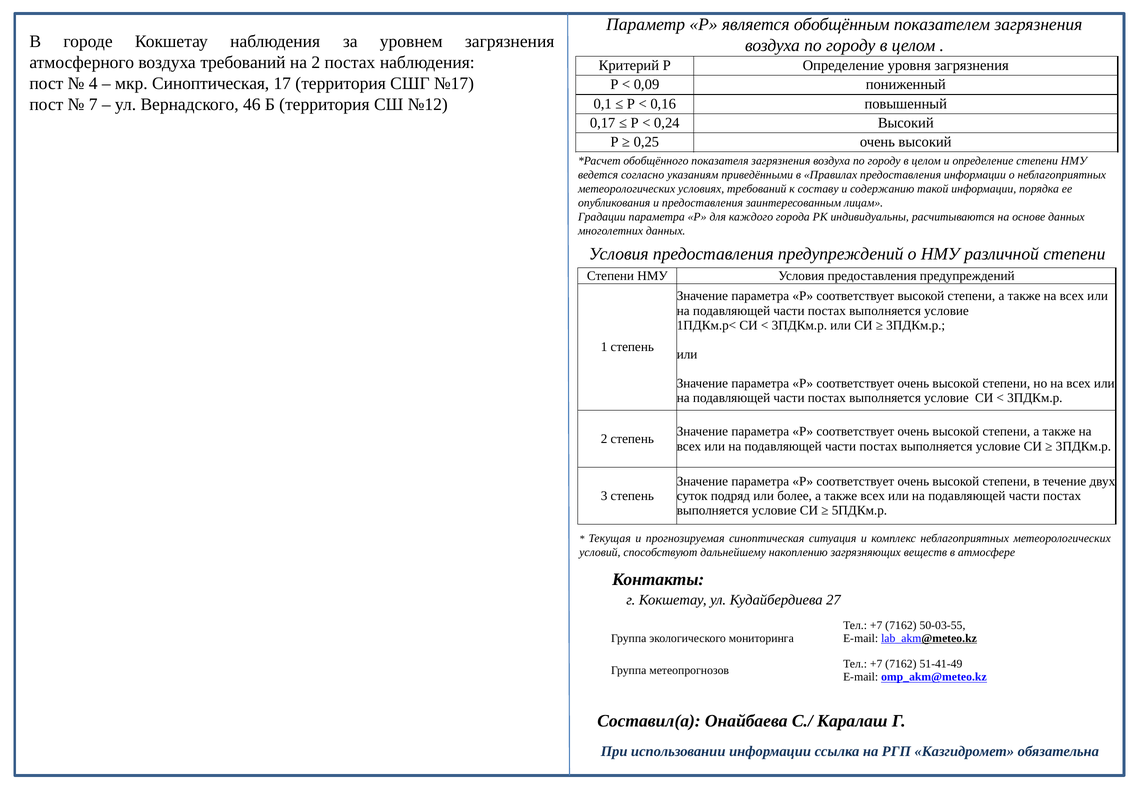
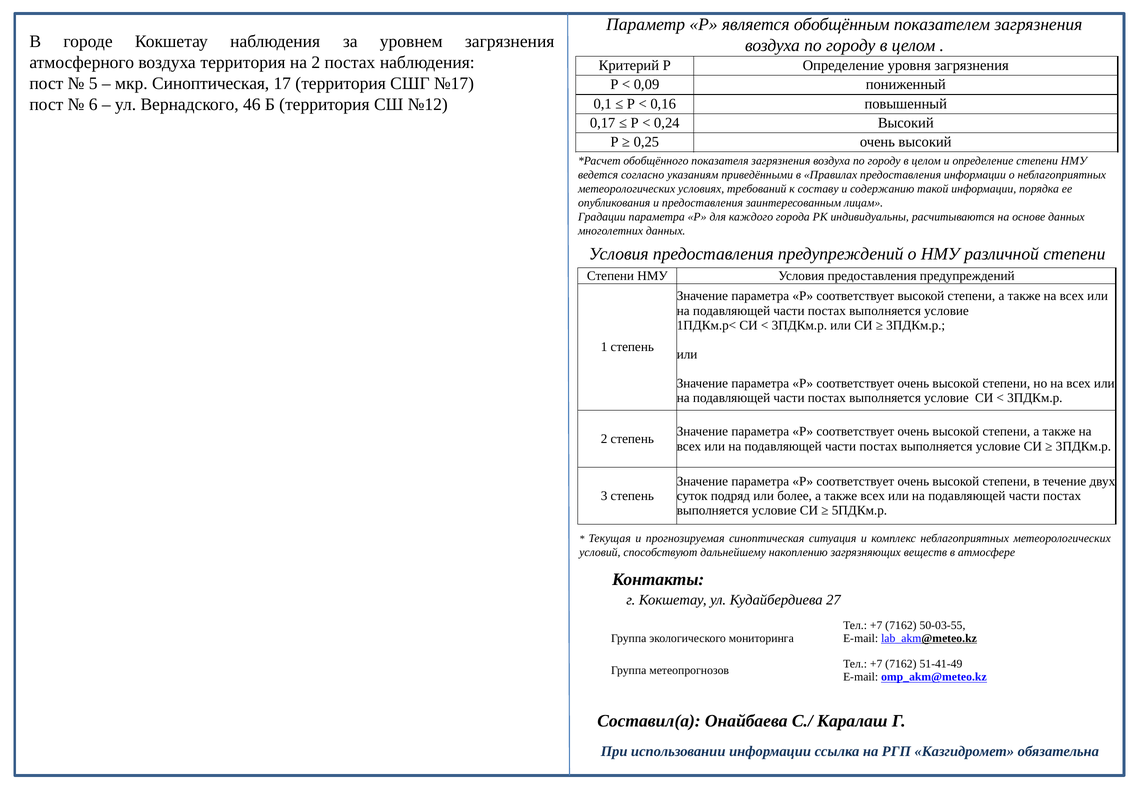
воздуха требований: требований -> территория (243, 63)
4: 4 -> 5 (93, 84)
7: 7 -> 6 (93, 105)
